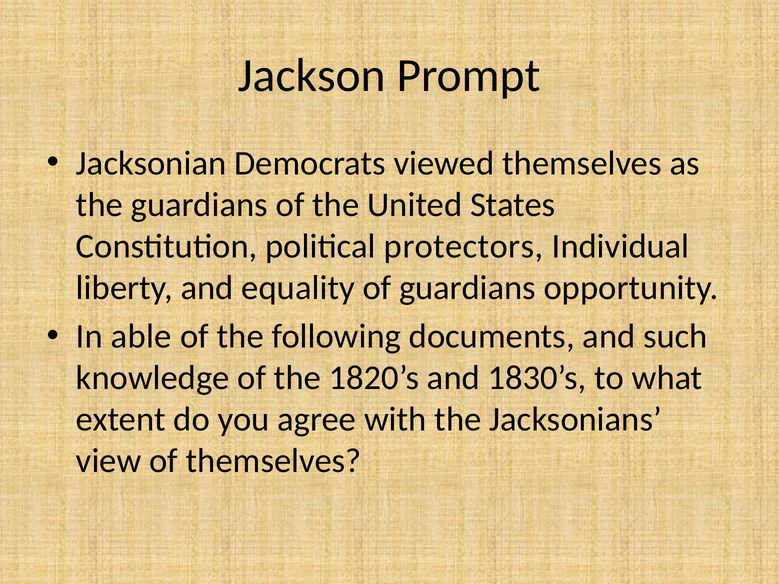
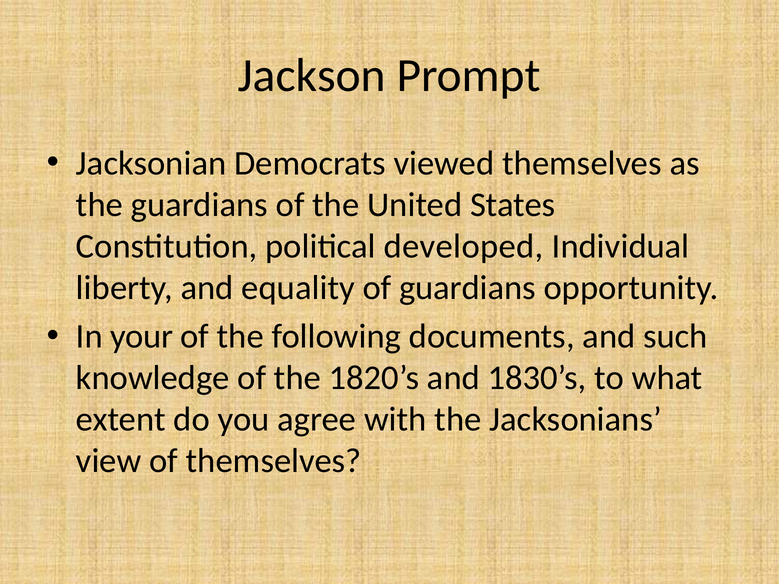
protectors: protectors -> developed (464, 247)
able: able -> your (142, 337)
